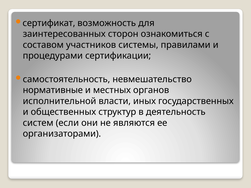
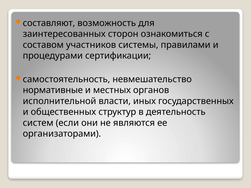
сертификат: сертификат -> составляют (49, 23)
